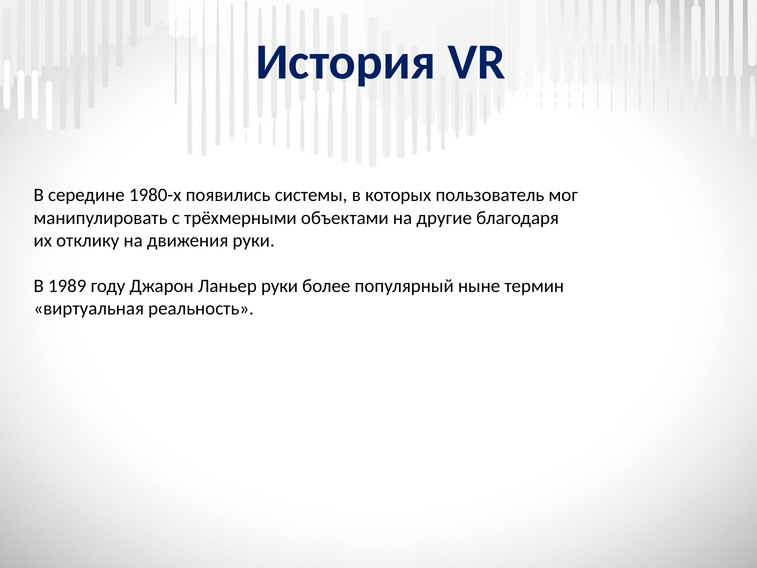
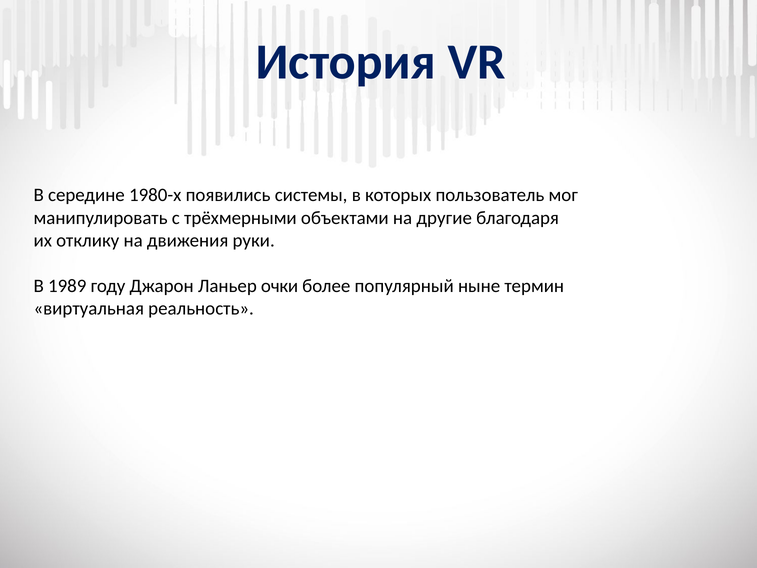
Ланьер руки: руки -> очки (280, 286)
